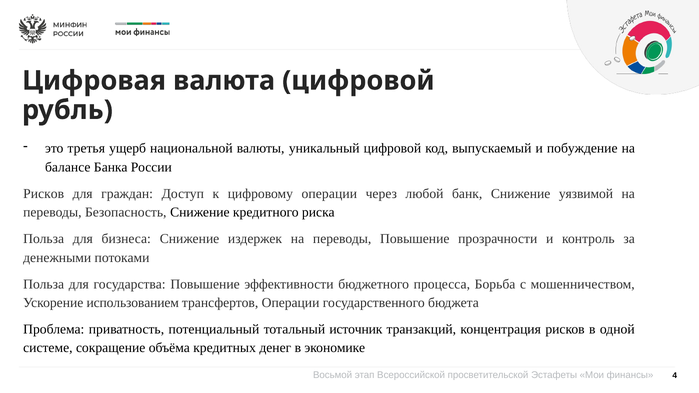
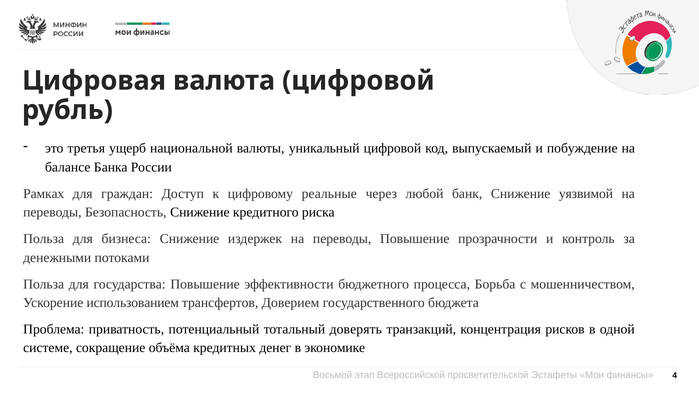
Рисков: Рисков -> Рамках (44, 194)
цифровому операции: операции -> реальные (329, 194)
трансфертов Операции: Операции -> Доверием (291, 303)
источник: источник -> доверять (356, 329)
